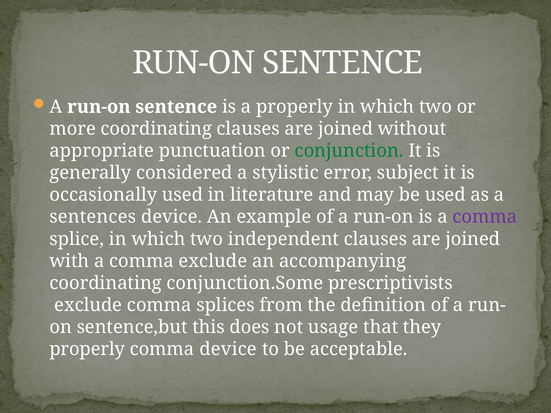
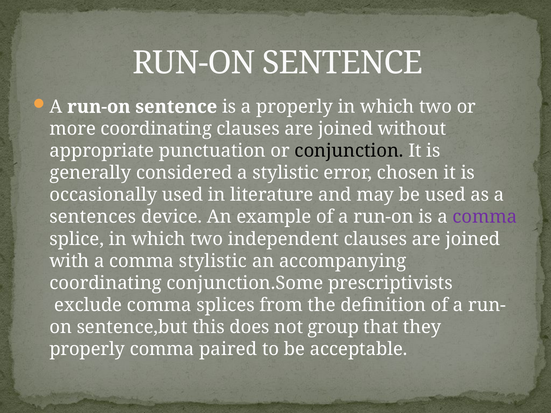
conjunction colour: green -> black (349, 151)
subject: subject -> chosen (408, 173)
comma exclude: exclude -> stylistic (213, 261)
usage: usage -> group (333, 327)
comma device: device -> paired (228, 349)
